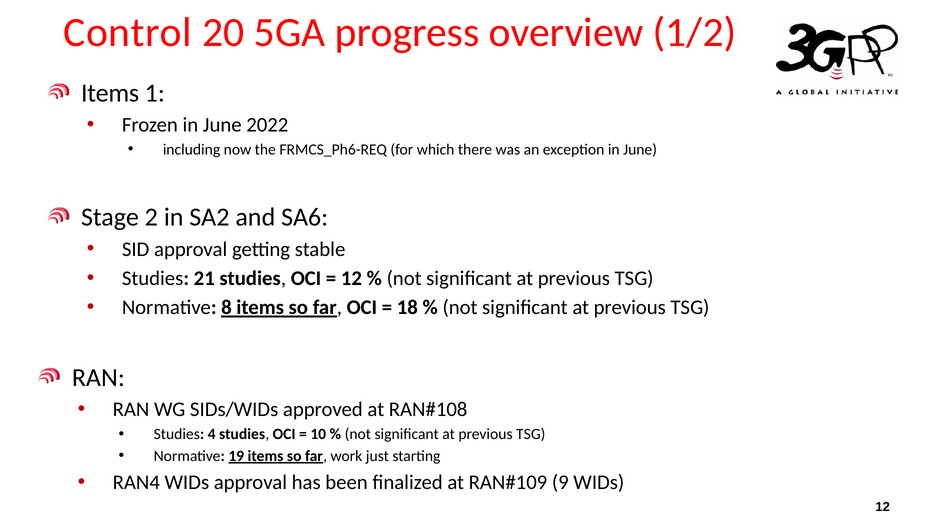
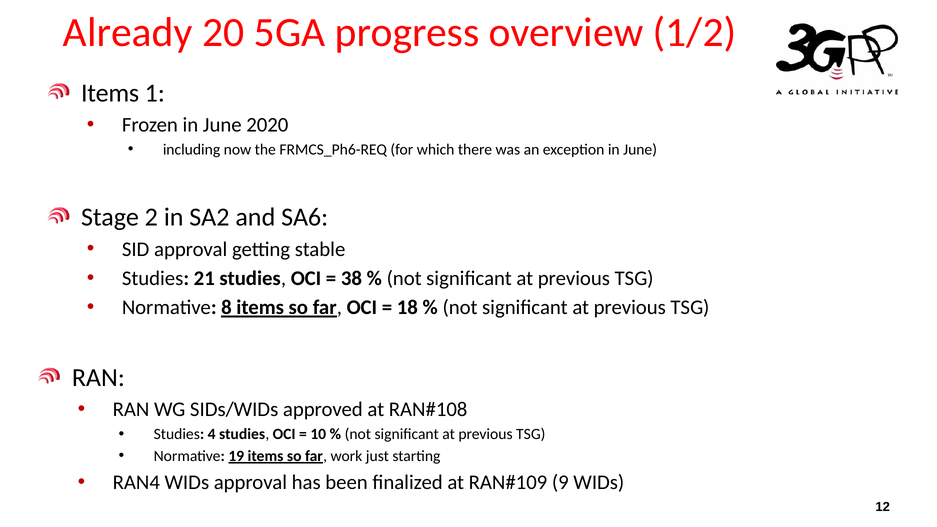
Control: Control -> Already (128, 33)
2022: 2022 -> 2020 (267, 125)
12: 12 -> 38 (351, 278)
